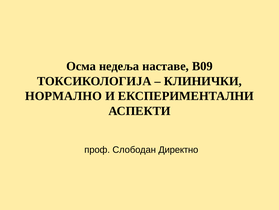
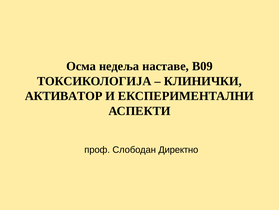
НОРМАЛНО: НОРМАЛНО -> АКТИВАТОР (64, 96)
